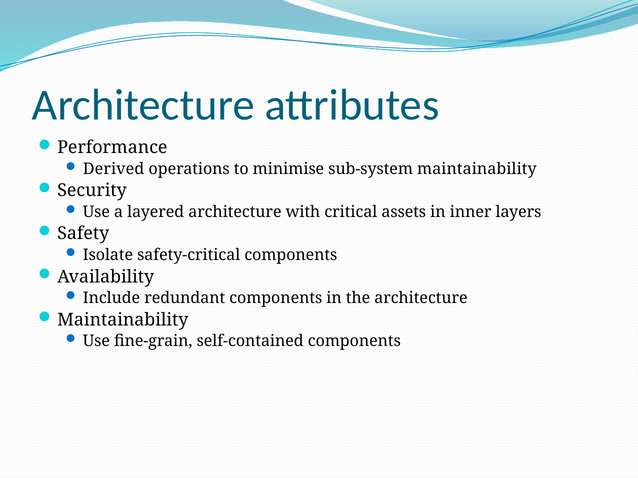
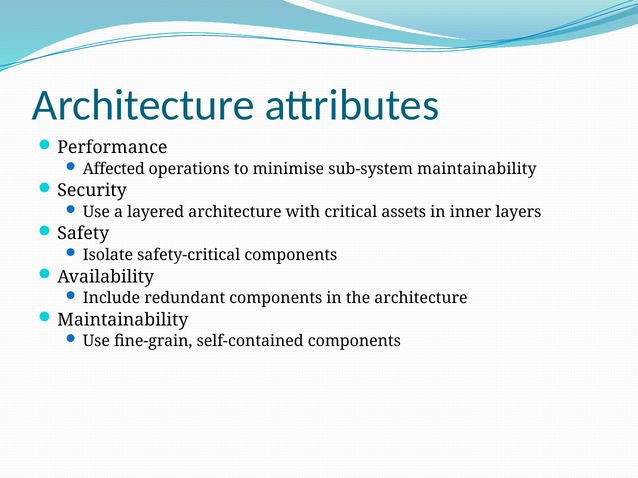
Derived: Derived -> Affected (114, 169)
